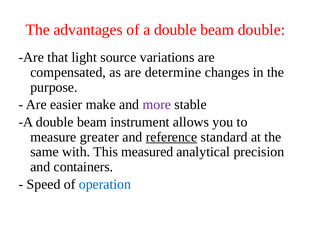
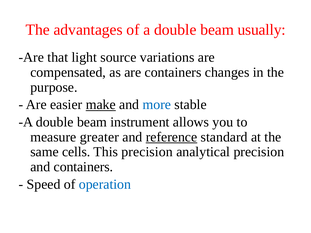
beam double: double -> usually (262, 30)
are determine: determine -> containers (173, 72)
make underline: none -> present (101, 105)
more colour: purple -> blue (157, 105)
with: with -> cells (76, 152)
This measured: measured -> precision (147, 152)
